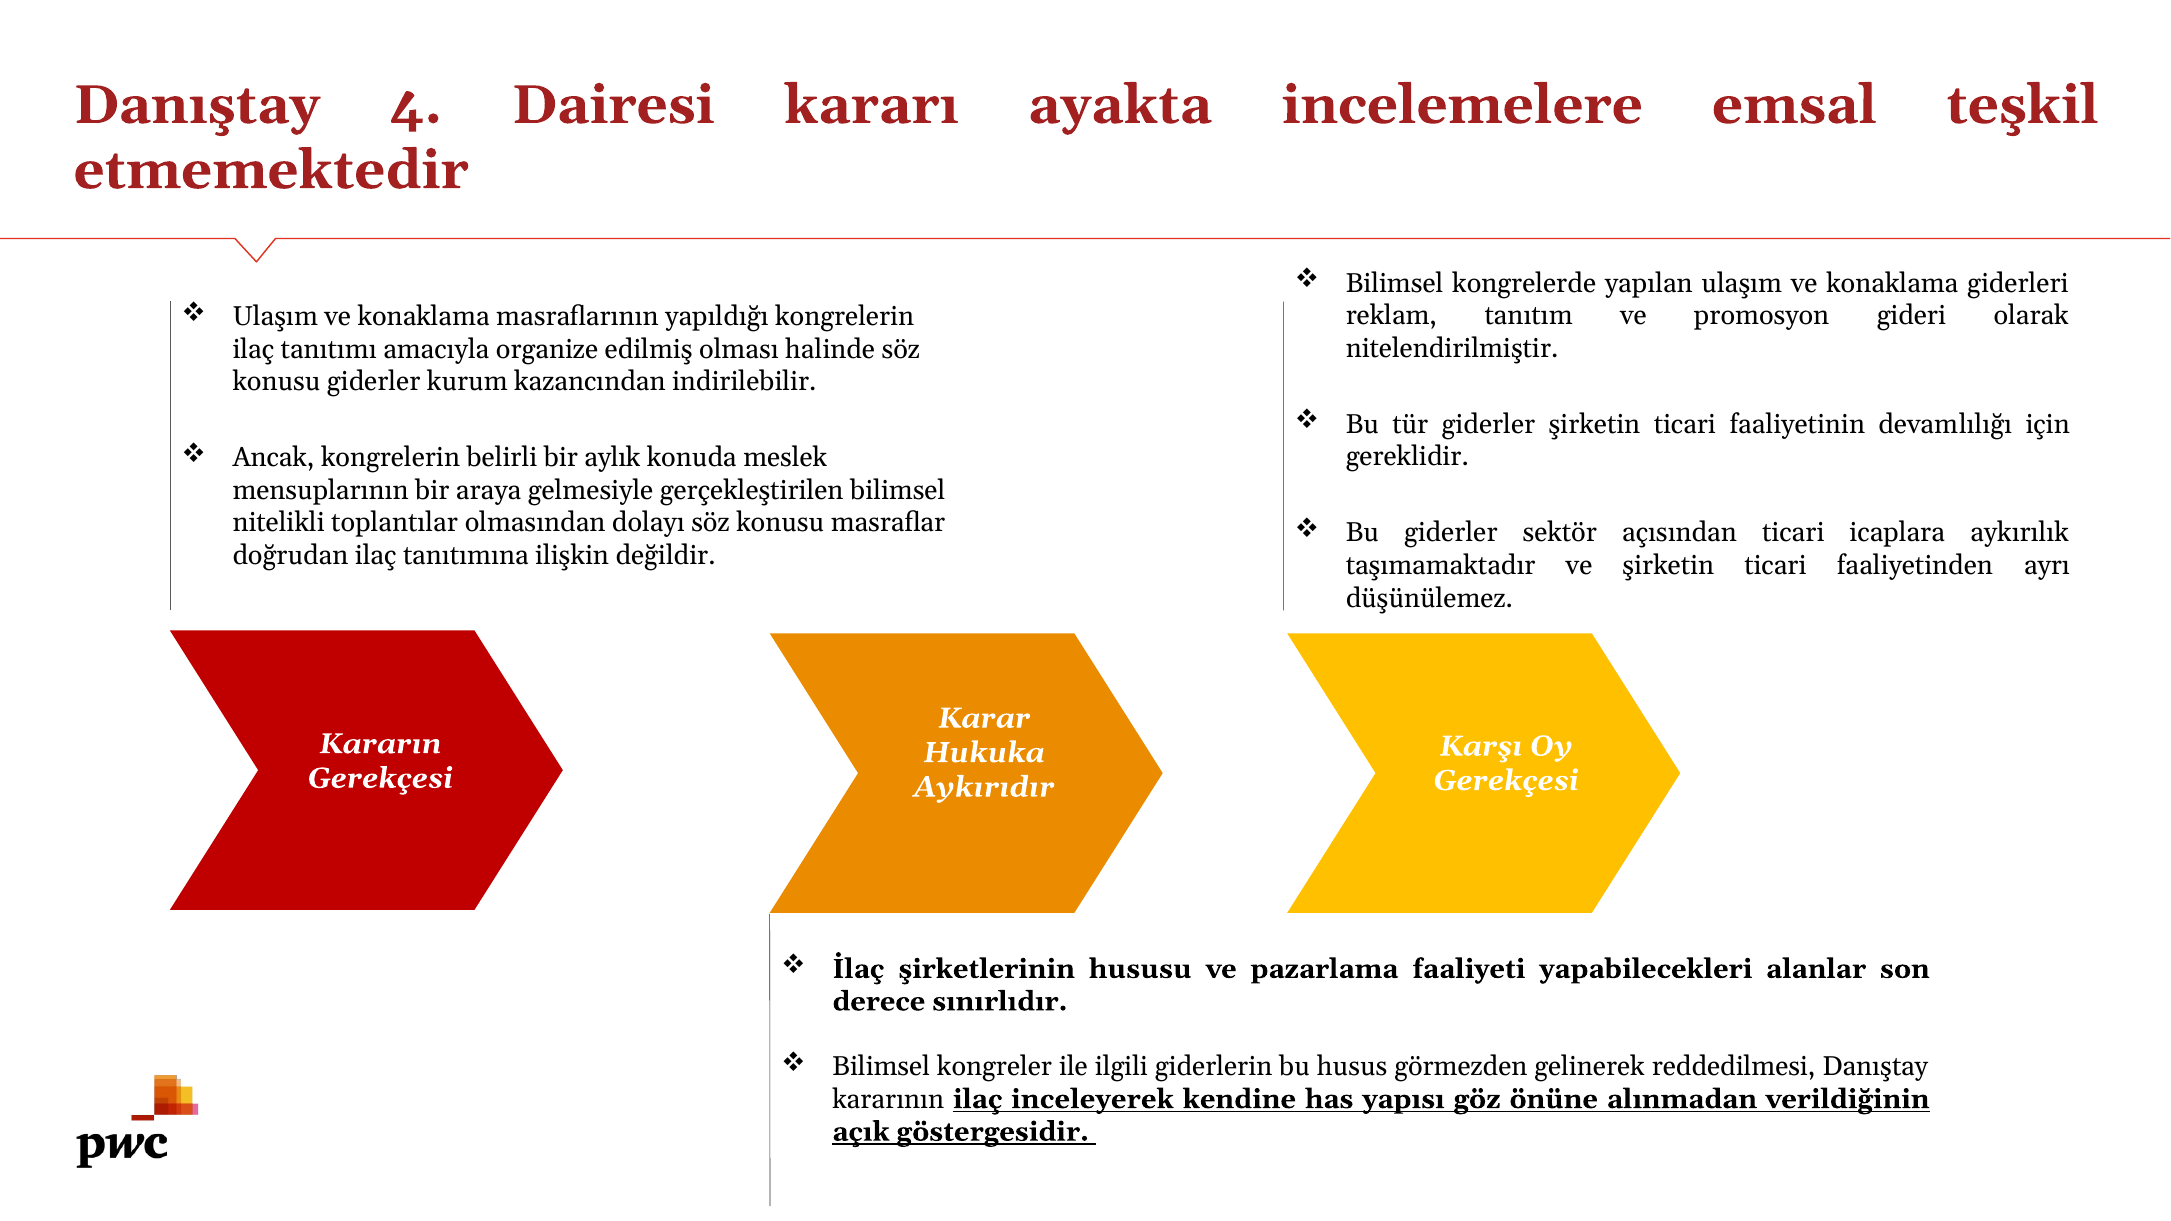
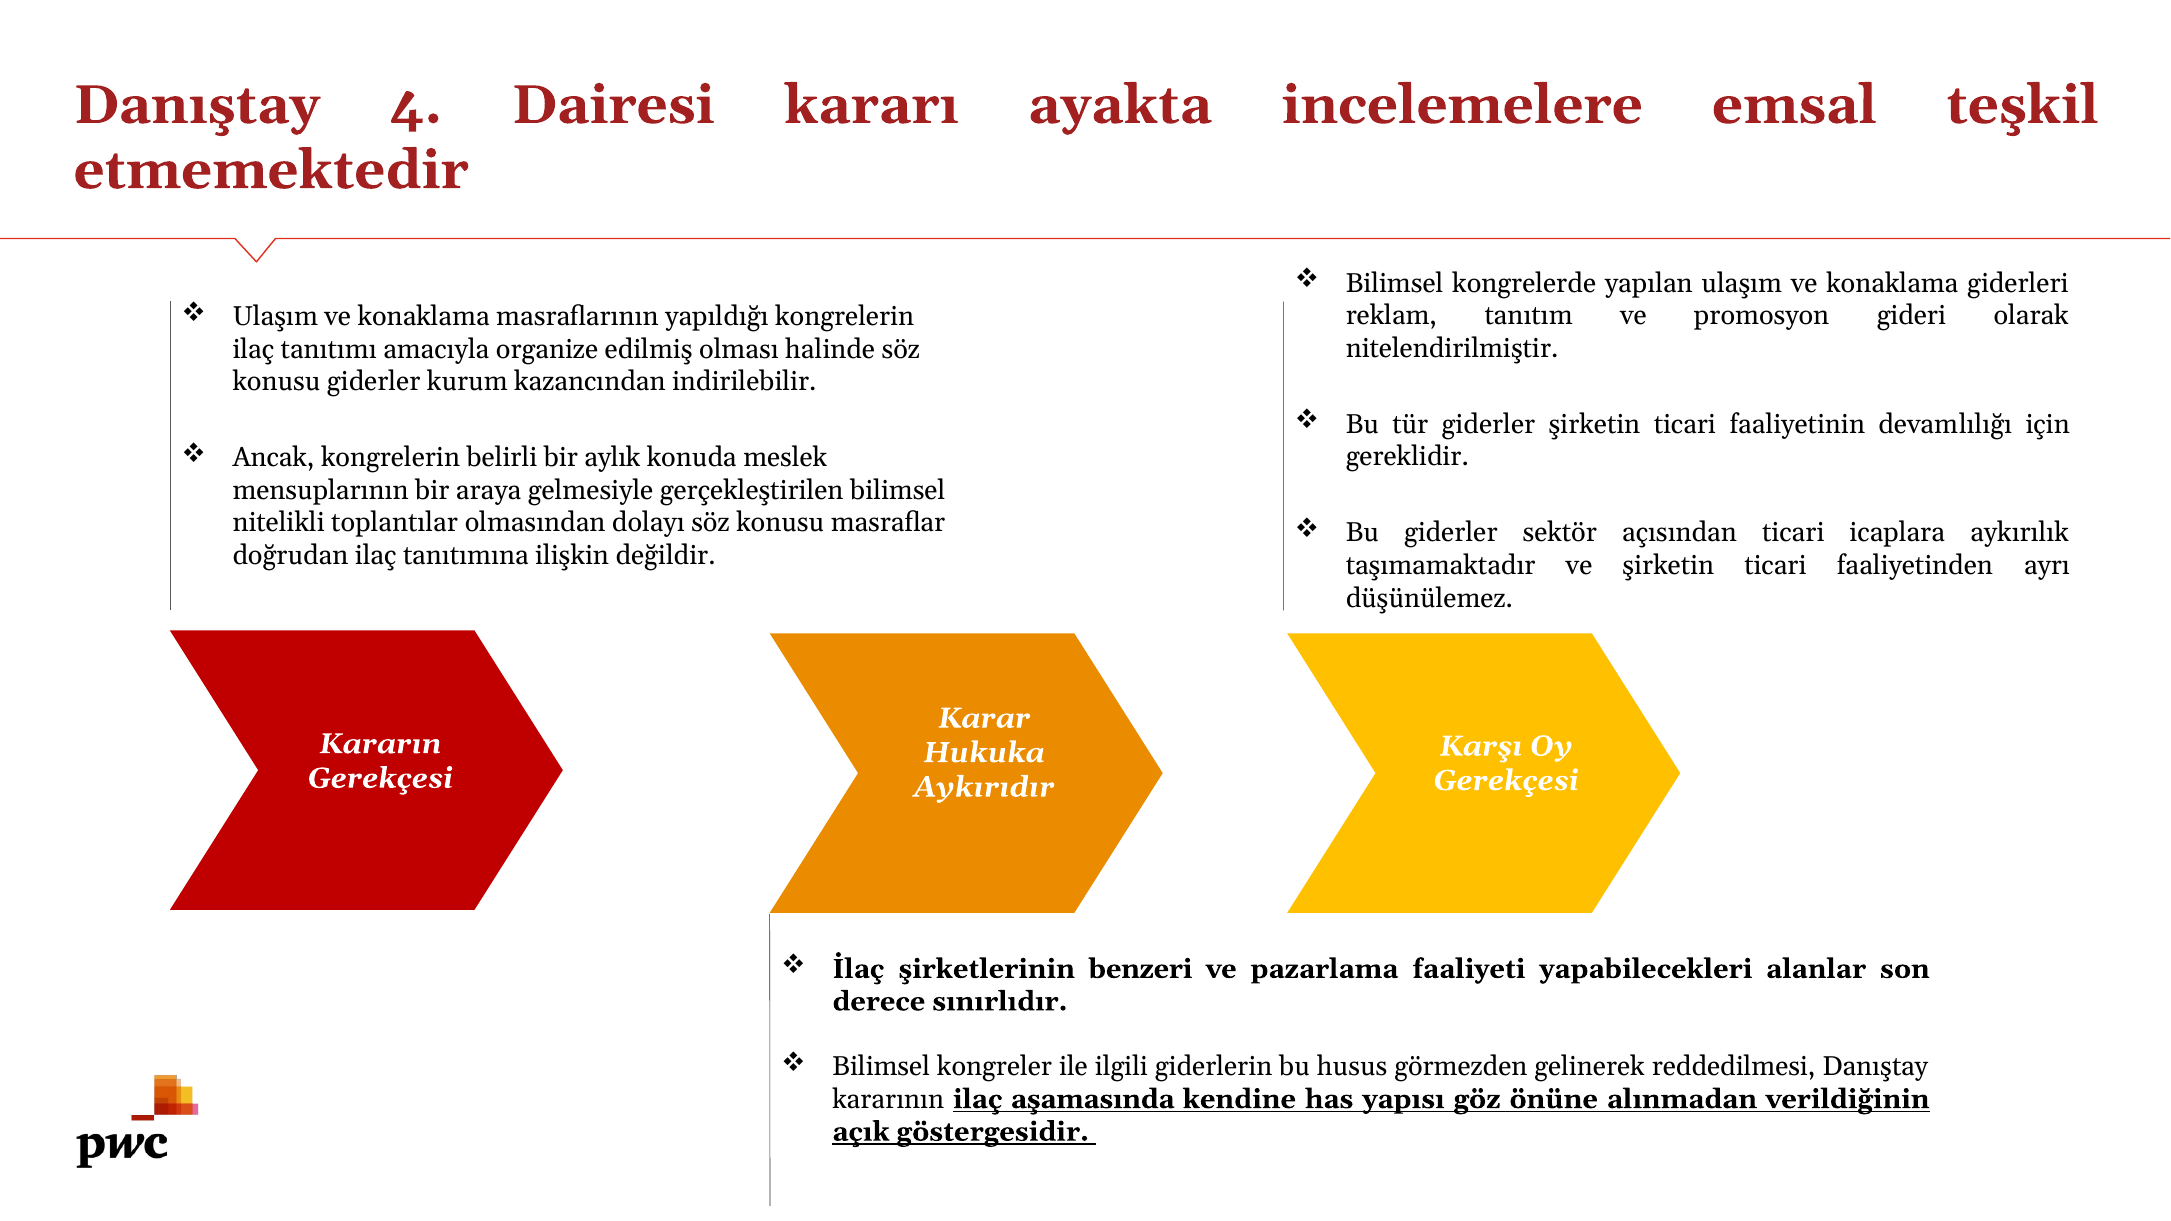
hususu: hususu -> benzeri (1140, 969)
inceleyerek: inceleyerek -> aşamasında (1093, 1099)
